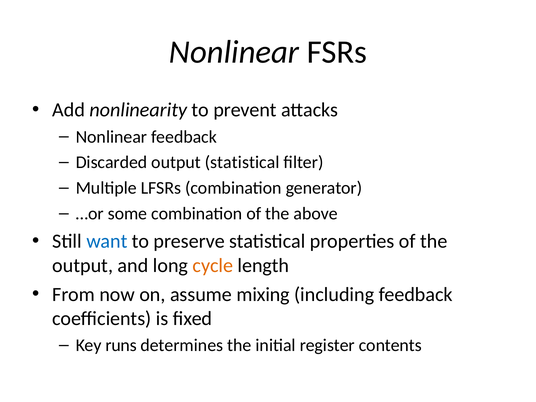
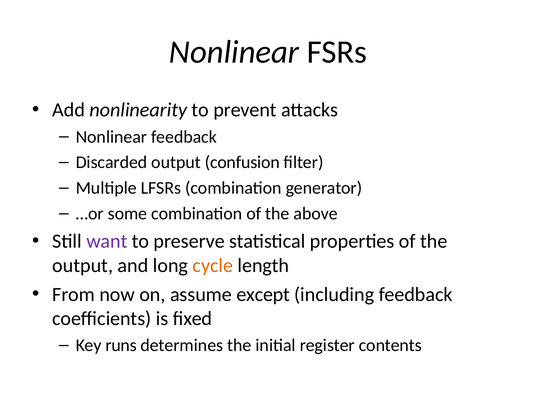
output statistical: statistical -> confusion (242, 162)
want colour: blue -> purple (107, 241)
mixing: mixing -> except (263, 294)
